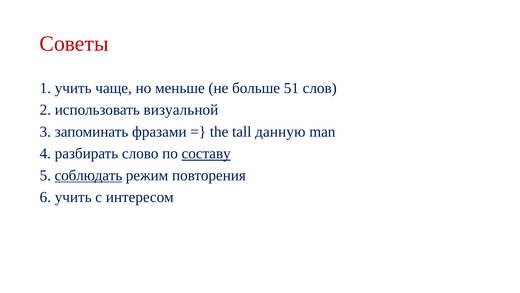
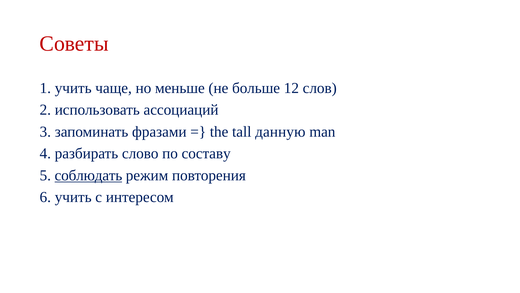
51: 51 -> 12 (291, 88)
визуальной: визуальной -> ассоциаций (181, 110)
составу underline: present -> none (206, 153)
